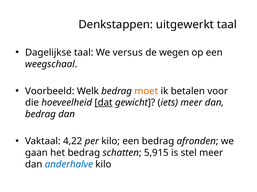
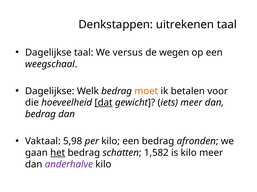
uitgewerkt: uitgewerkt -> uitrekenen (185, 25)
Voorbeeld: Voorbeeld -> Dagelijkse (50, 91)
4,22: 4,22 -> 5,98 (73, 142)
het underline: none -> present (58, 153)
5,915: 5,915 -> 1,582 (156, 153)
is stel: stel -> kilo (189, 153)
anderhalve colour: blue -> purple (69, 165)
